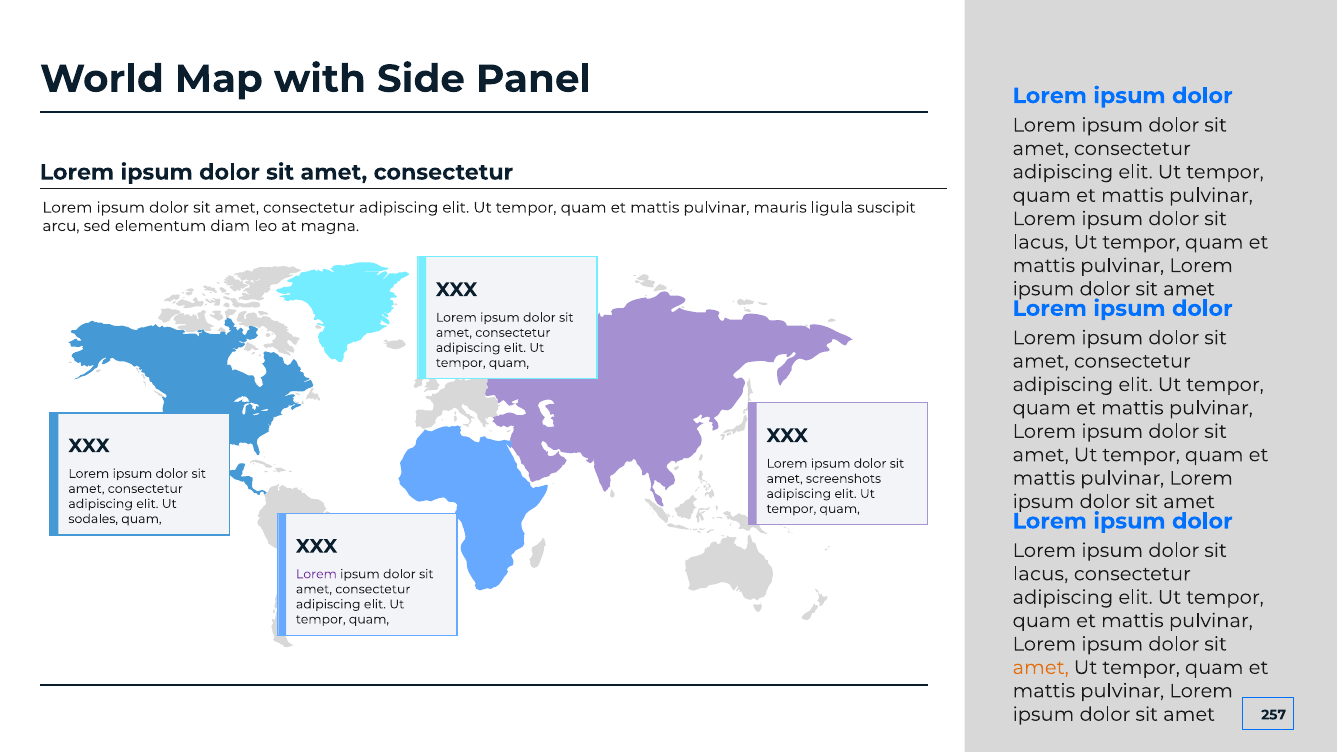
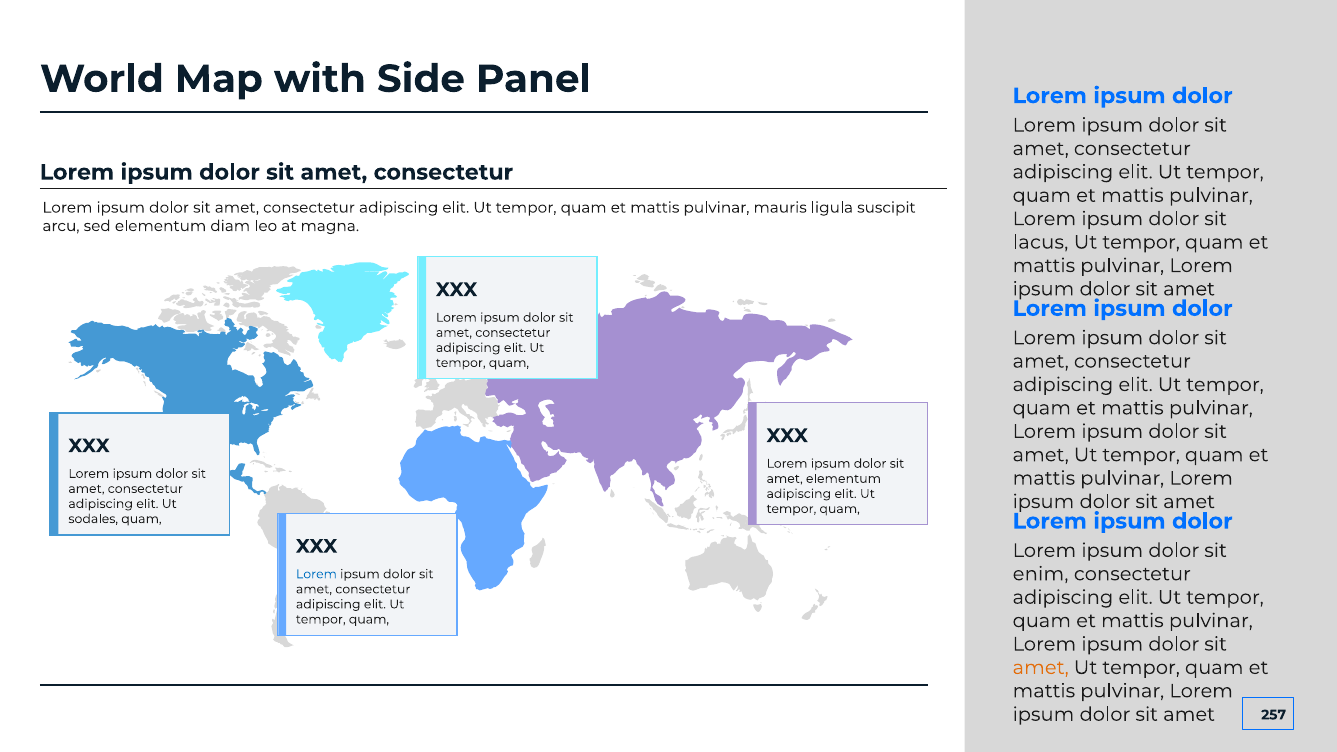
amet screenshots: screenshots -> elementum (843, 479)
lacus: lacus -> enim (1041, 574)
Lorem colour: purple -> blue (316, 574)
